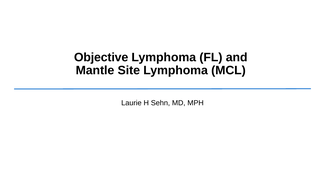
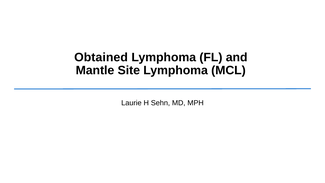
Objective: Objective -> Obtained (101, 57)
